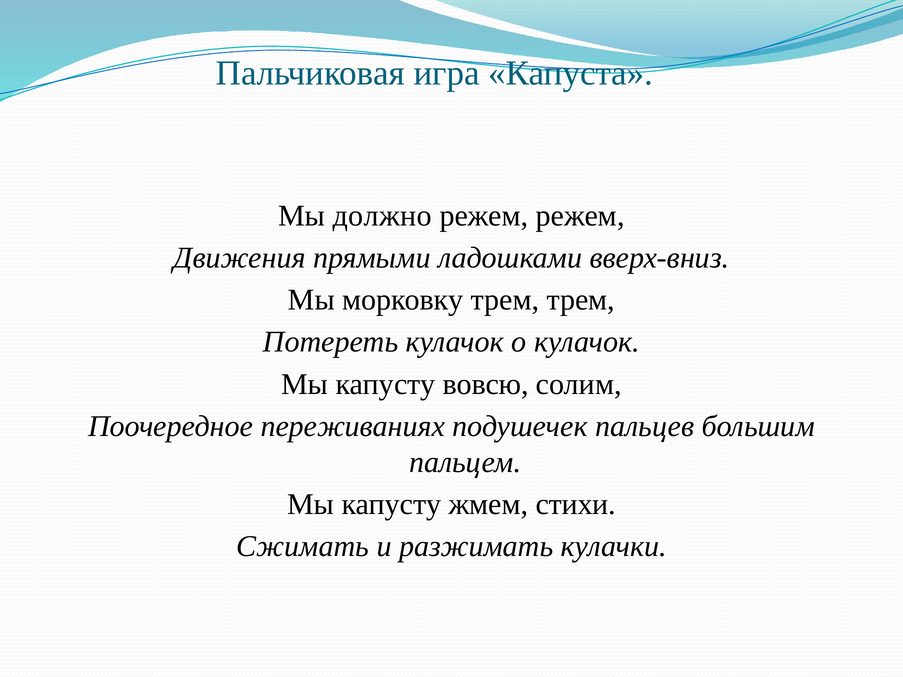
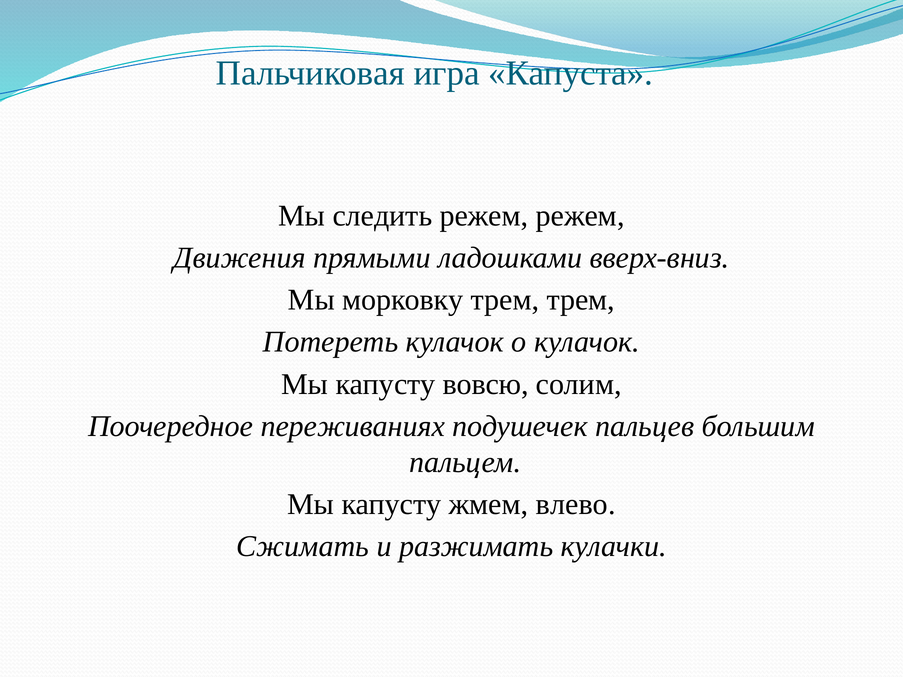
должно: должно -> следить (382, 216)
стихи: стихи -> влево (576, 505)
